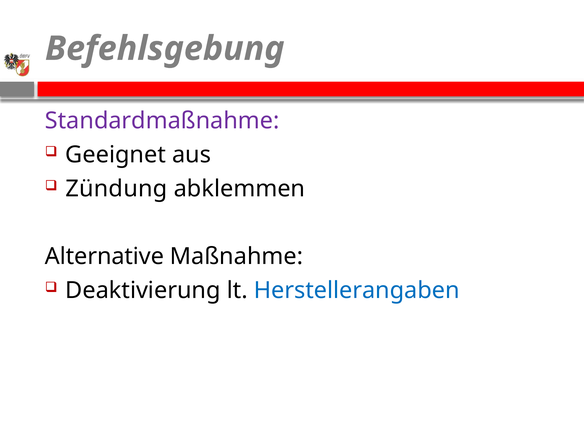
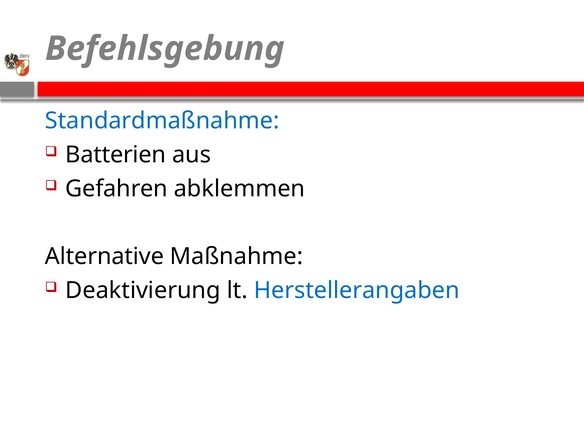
Standardmaßnahme colour: purple -> blue (162, 121)
Geeignet: Geeignet -> Batterien (116, 155)
Zündung: Zündung -> Gefahren (117, 189)
